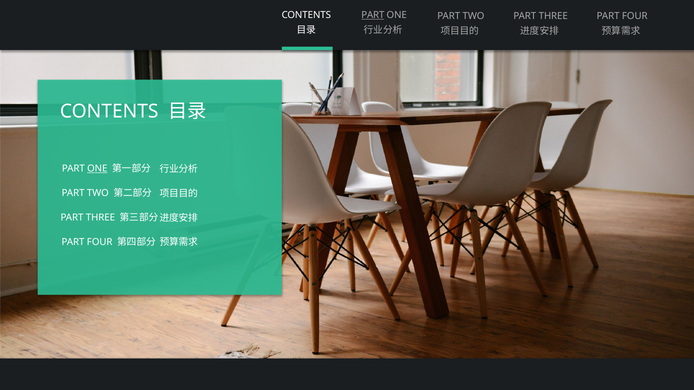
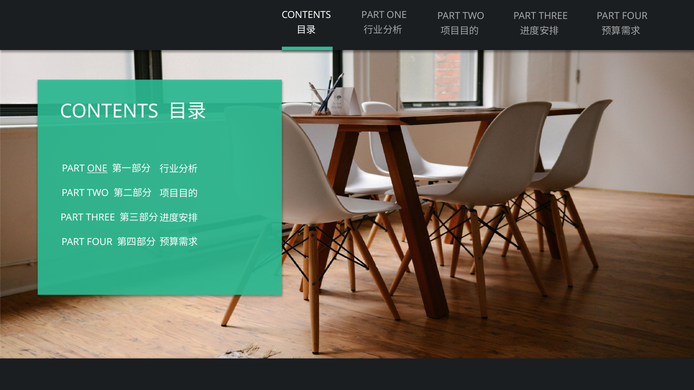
PART underline: present -> none (373, 15)
